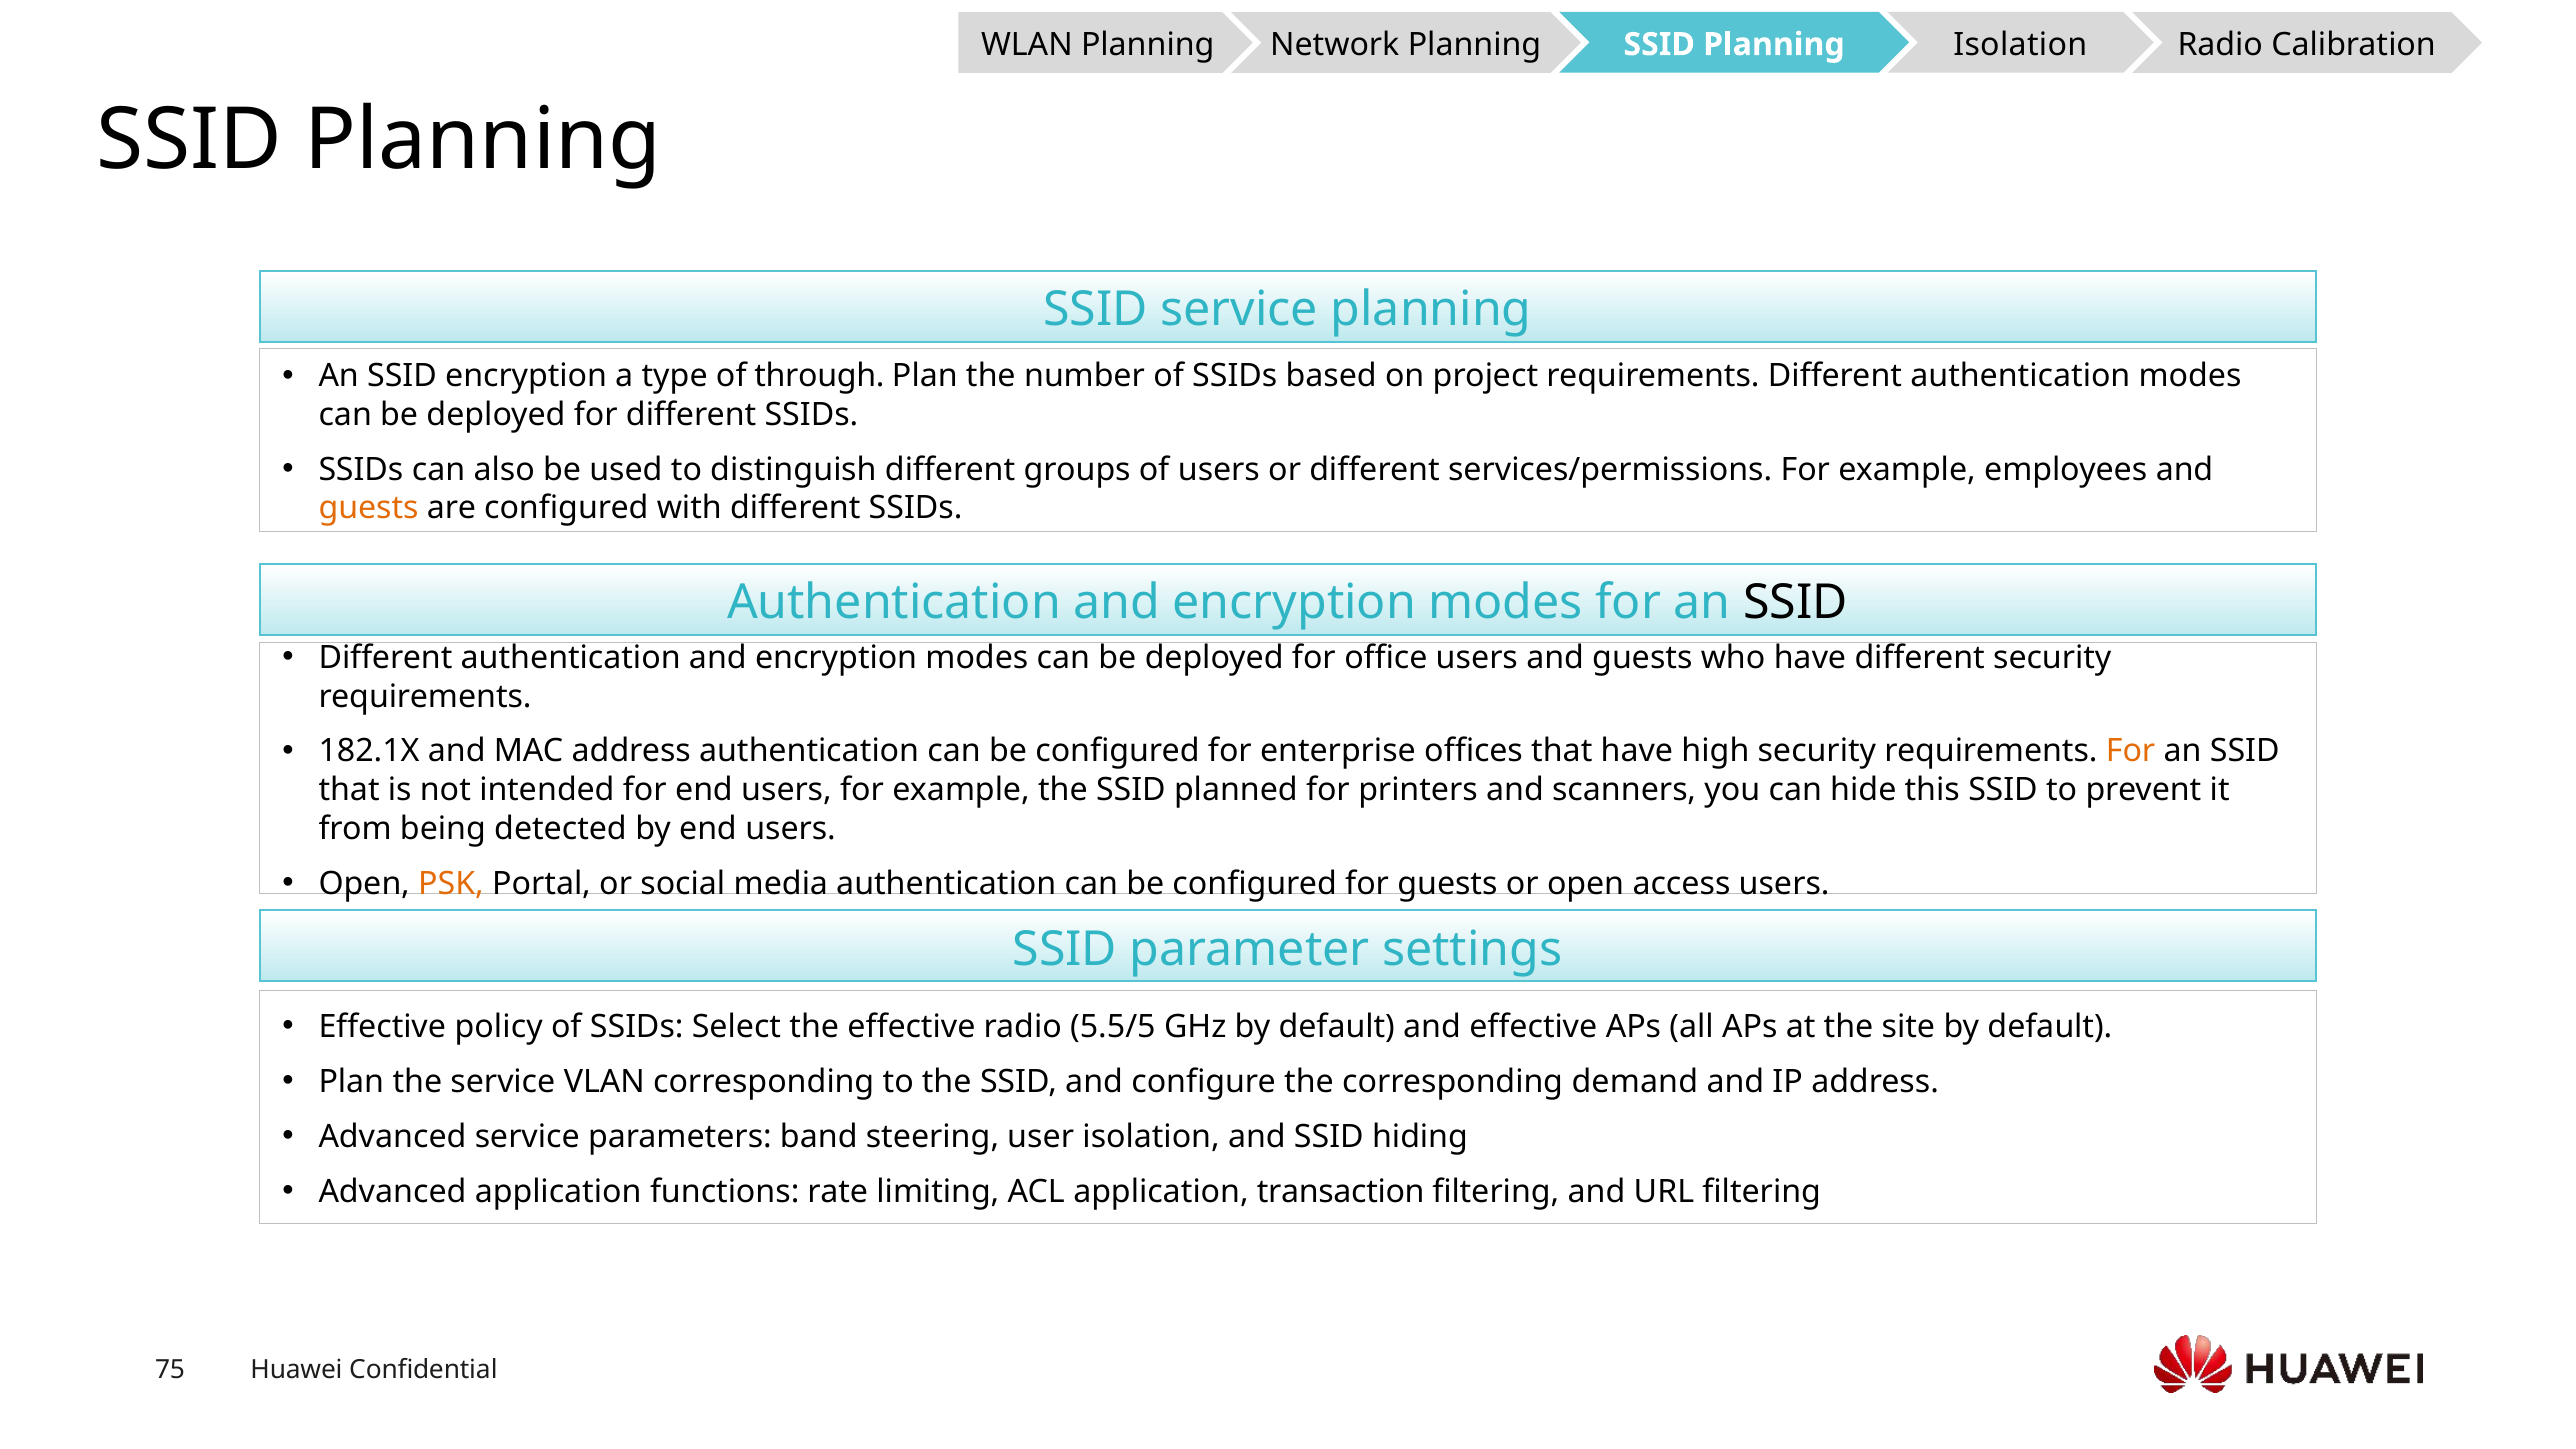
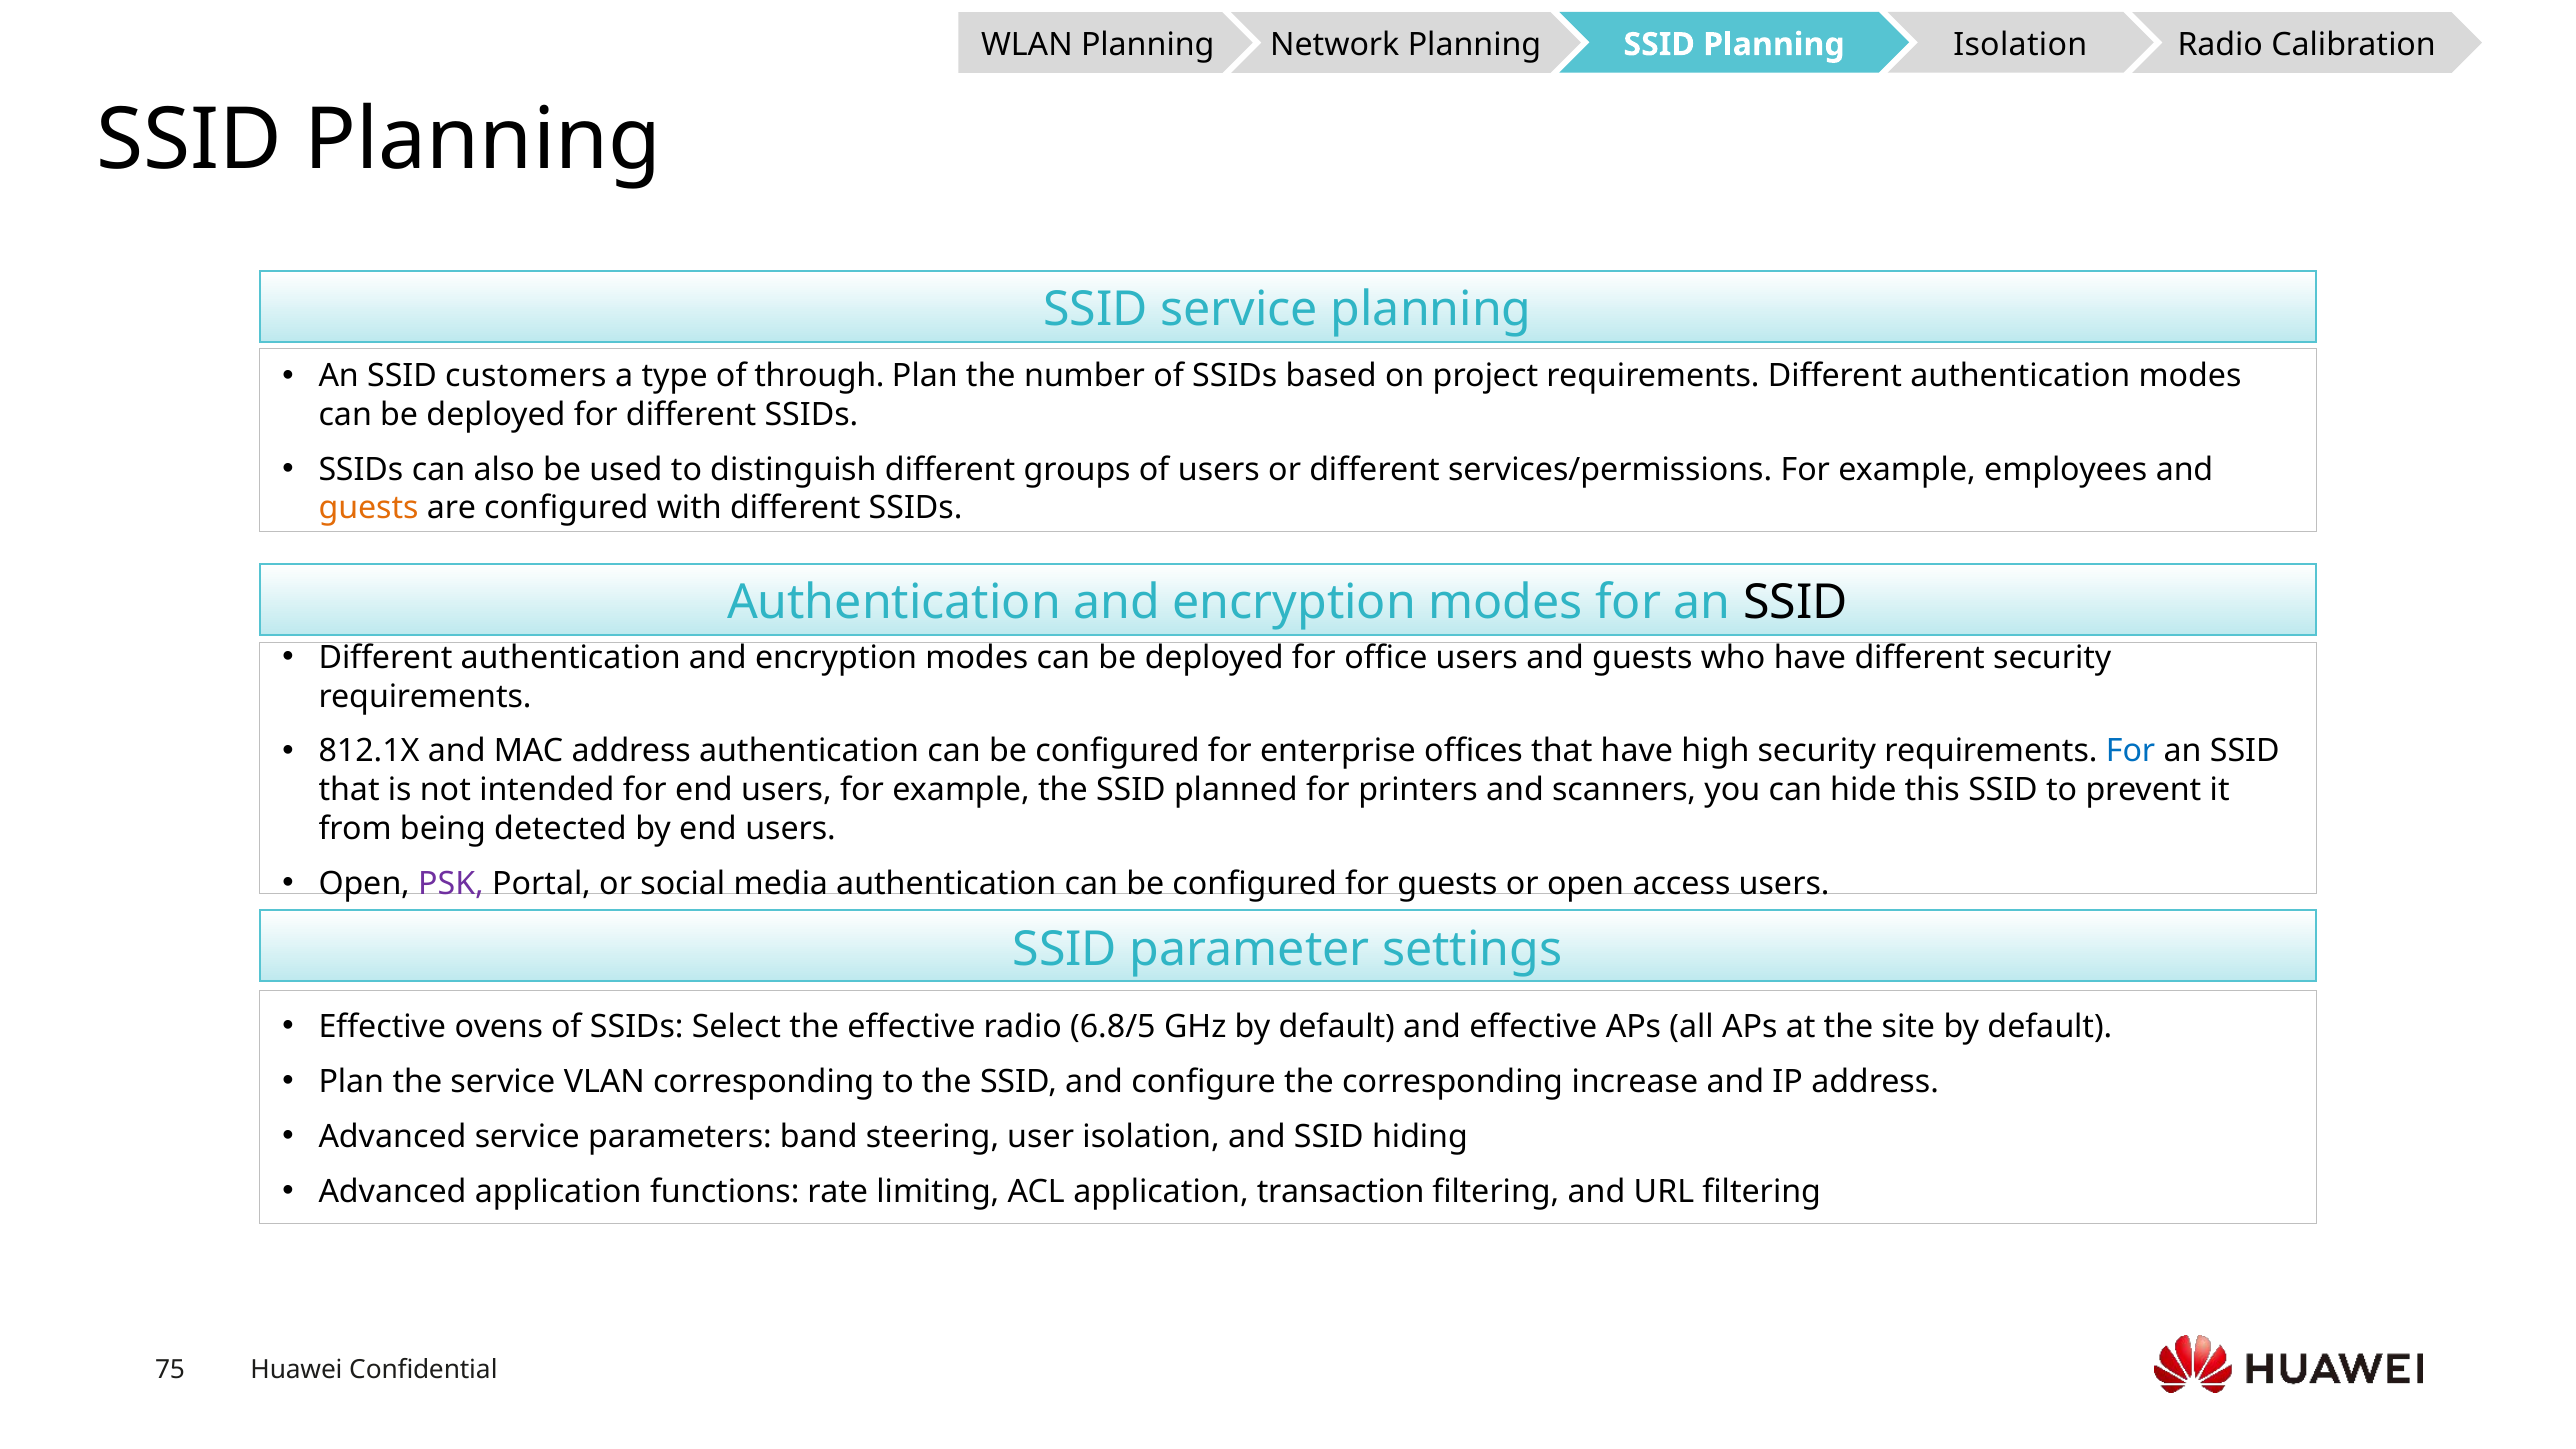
SSID encryption: encryption -> customers (526, 376)
182.1X: 182.1X -> 812.1X (369, 751)
For colour: orange -> blue (2131, 751)
PSK colour: orange -> purple (451, 883)
policy: policy -> ovens (499, 1027)
5.5/5: 5.5/5 -> 6.8/5 (1113, 1027)
demand: demand -> increase (1635, 1082)
